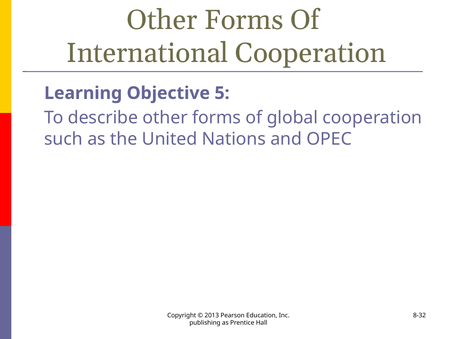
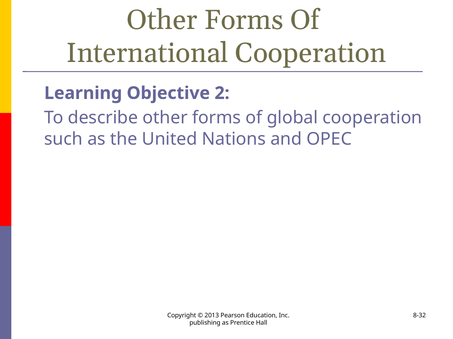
5: 5 -> 2 (222, 93)
